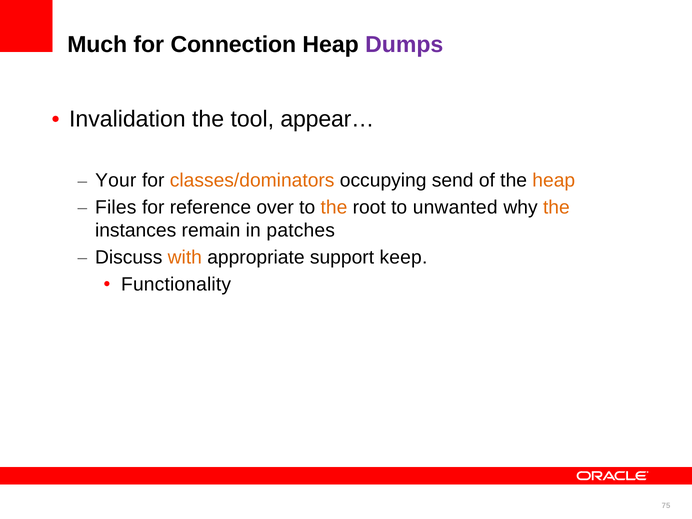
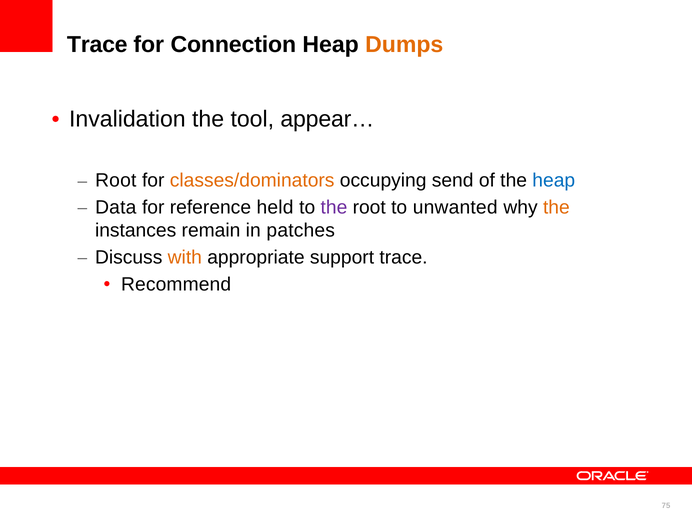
Much: Much -> Trace (97, 45)
Dumps colour: purple -> orange (404, 45)
Your: Your -> Root (116, 180)
heap colour: orange -> blue (554, 180)
Files: Files -> Data (116, 207)
over: over -> held (275, 207)
the colour: orange -> purple (334, 207)
support keep: keep -> trace (404, 257)
Functionality: Functionality -> Recommend (176, 284)
